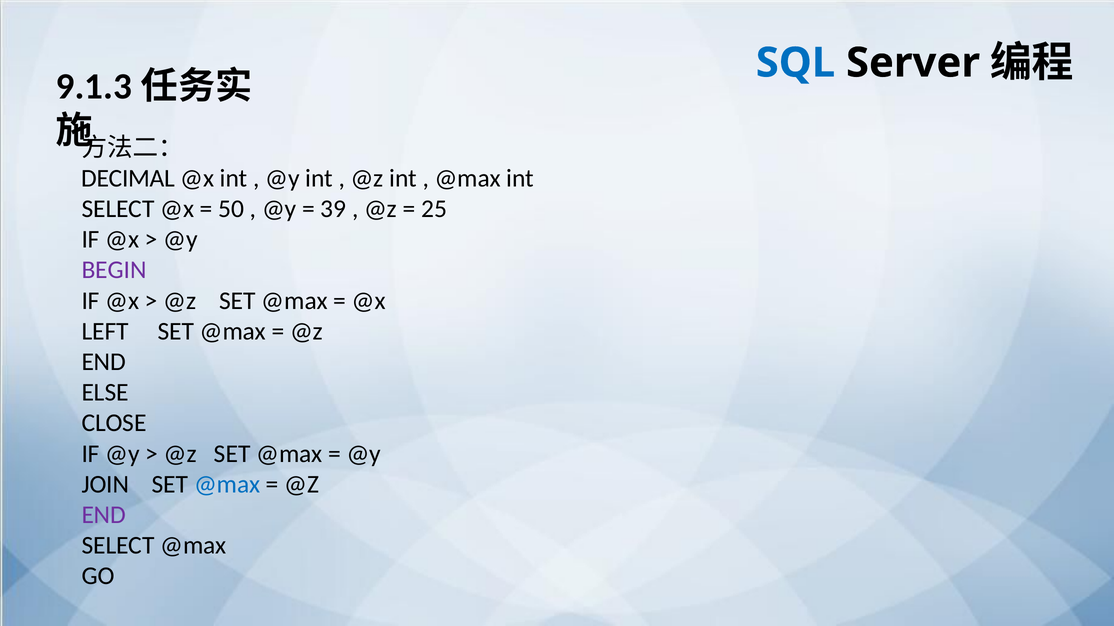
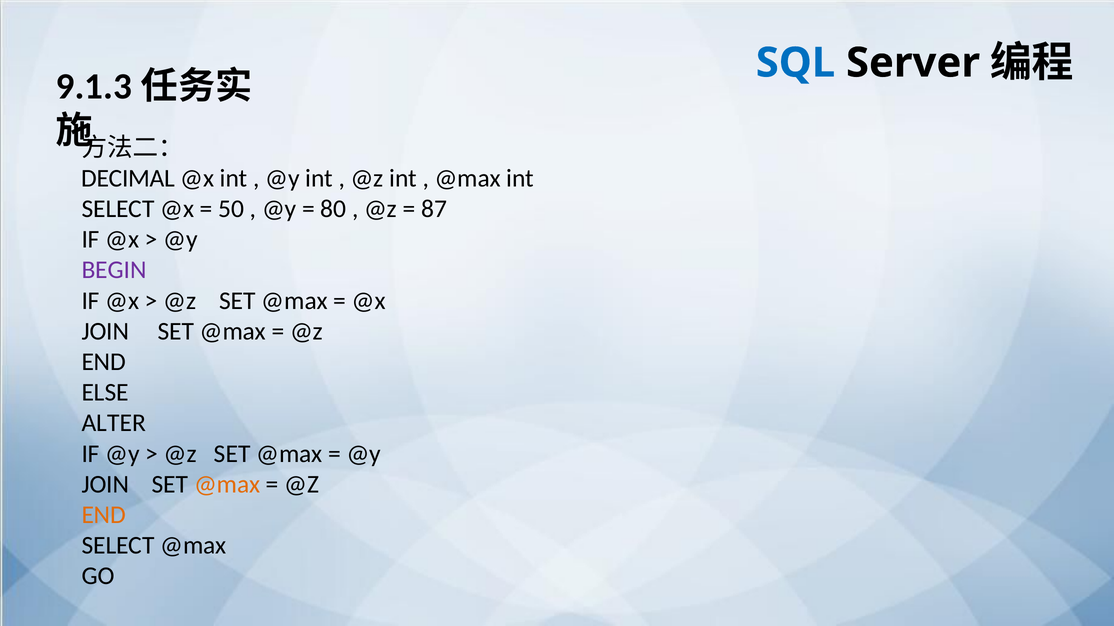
39: 39 -> 80 (333, 209)
25: 25 -> 87 (434, 209)
LEFT: LEFT -> JOIN (105, 332)
CLOSE: CLOSE -> ALTER (114, 423)
@max colour: blue -> orange (227, 485)
END colour: purple -> orange (104, 515)
